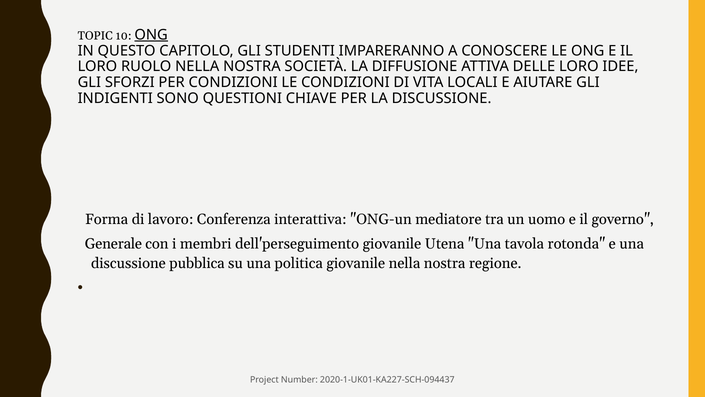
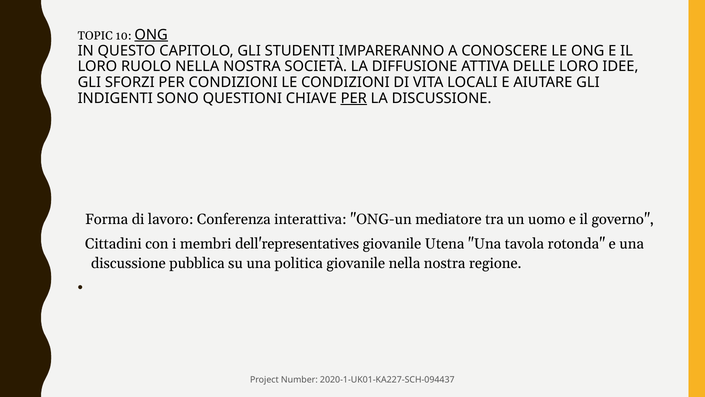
PER underline: none -> present (354, 98)
Generale: Generale -> Cittadini (113, 244)
dell'perseguimento: dell'perseguimento -> dell'representatives (297, 244)
